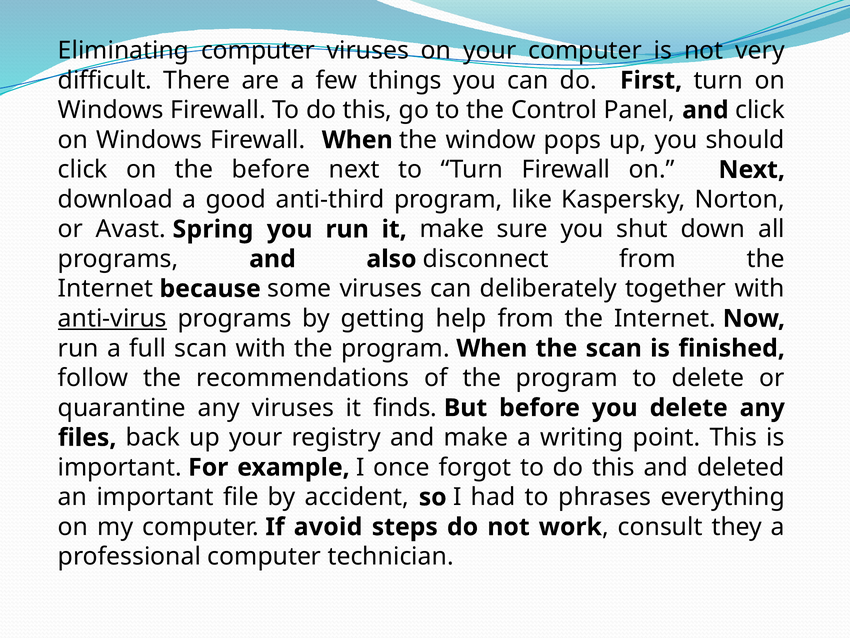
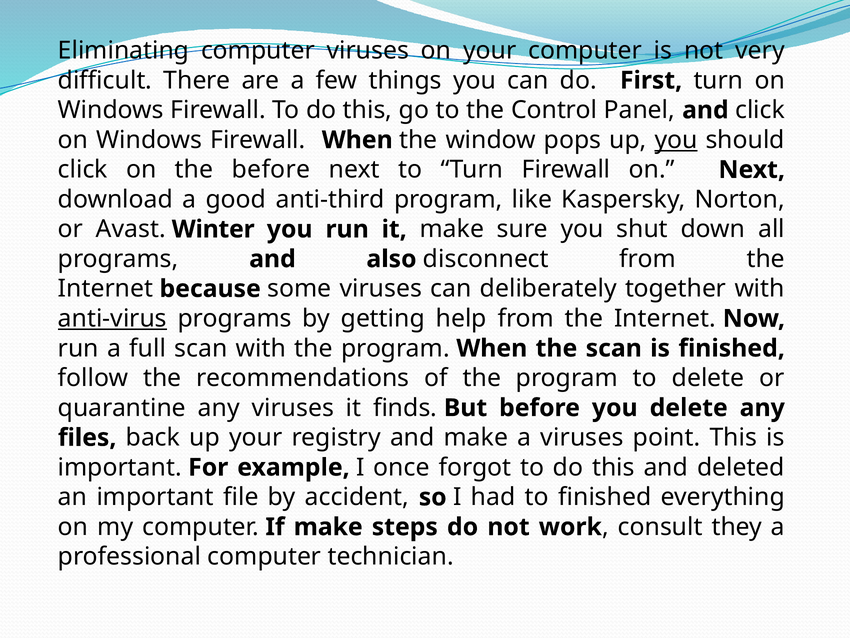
you underline: none -> present (676, 140)
Spring: Spring -> Winter (213, 229)
a writing: writing -> viruses (582, 437)
to phrases: phrases -> finished (605, 497)
If avoid: avoid -> make (328, 527)
